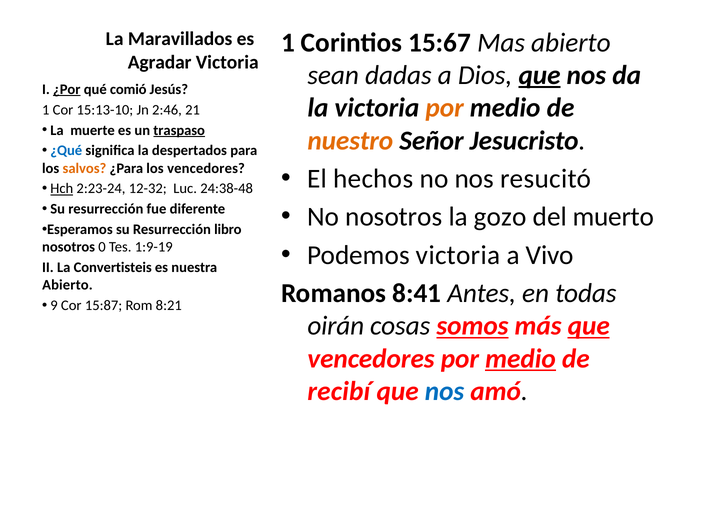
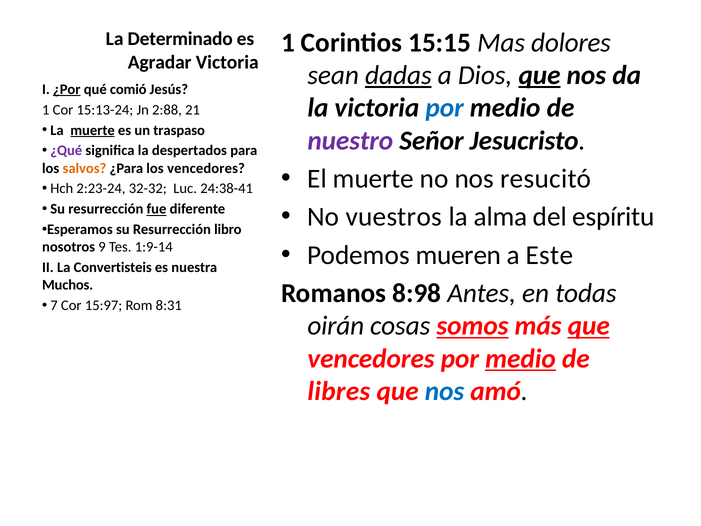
Maravillados: Maravillados -> Determinado (180, 39)
15:67: 15:67 -> 15:15 (440, 43)
Mas abierto: abierto -> dolores (571, 43)
dadas underline: none -> present (398, 75)
por colour: orange -> blue (445, 108)
15:13-10: 15:13-10 -> 15:13-24 (105, 110)
2:46: 2:46 -> 2:88 (167, 110)
muerte underline: none -> present (93, 130)
traspaso underline: present -> none (179, 130)
nuestro colour: orange -> purple (350, 141)
¿Qué colour: blue -> purple (66, 151)
El hechos: hechos -> muerte (373, 179)
Hch underline: present -> none (62, 189)
12-32: 12-32 -> 32-32 (148, 189)
24:38-48: 24:38-48 -> 24:38-41 (227, 189)
fue underline: none -> present (157, 209)
No nosotros: nosotros -> vuestros (394, 217)
gozo: gozo -> alma (500, 217)
muerto: muerto -> espíritu (614, 217)
Podemos victoria: victoria -> mueren (458, 255)
Vivo: Vivo -> Este (550, 255)
0: 0 -> 9 (102, 247)
1:9-19: 1:9-19 -> 1:9-14 (154, 247)
Abierto: Abierto -> Muchos (68, 285)
8:41: 8:41 -> 8:98 (417, 293)
9: 9 -> 7 (54, 305)
15:87: 15:87 -> 15:97 (104, 305)
8:21: 8:21 -> 8:31 (169, 305)
recibí: recibí -> libres (339, 391)
